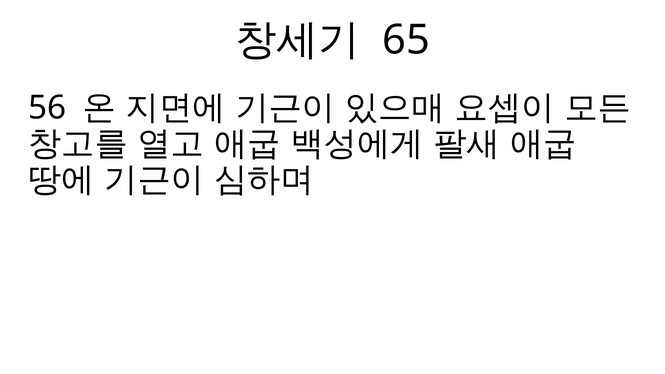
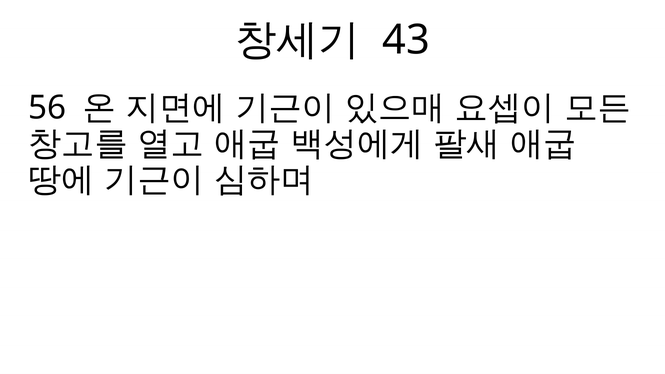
65: 65 -> 43 (406, 40)
